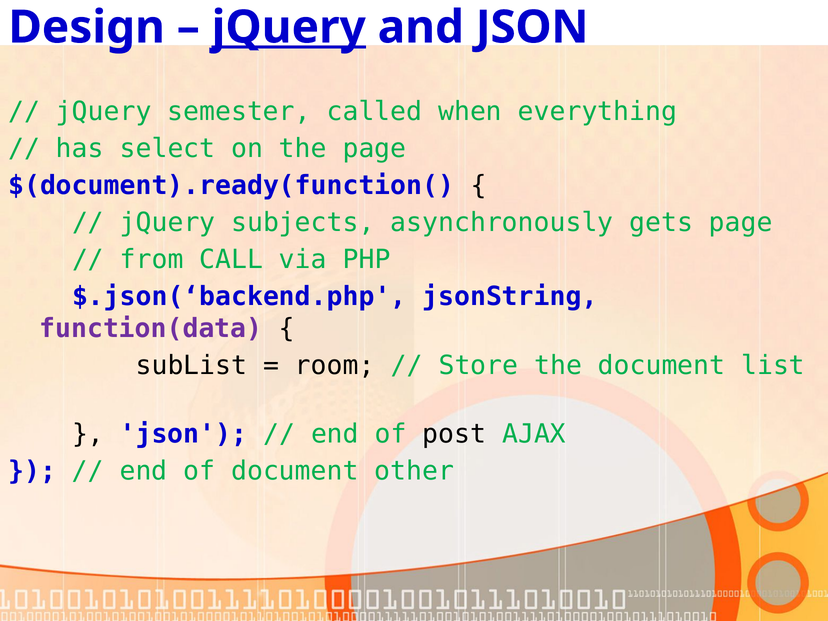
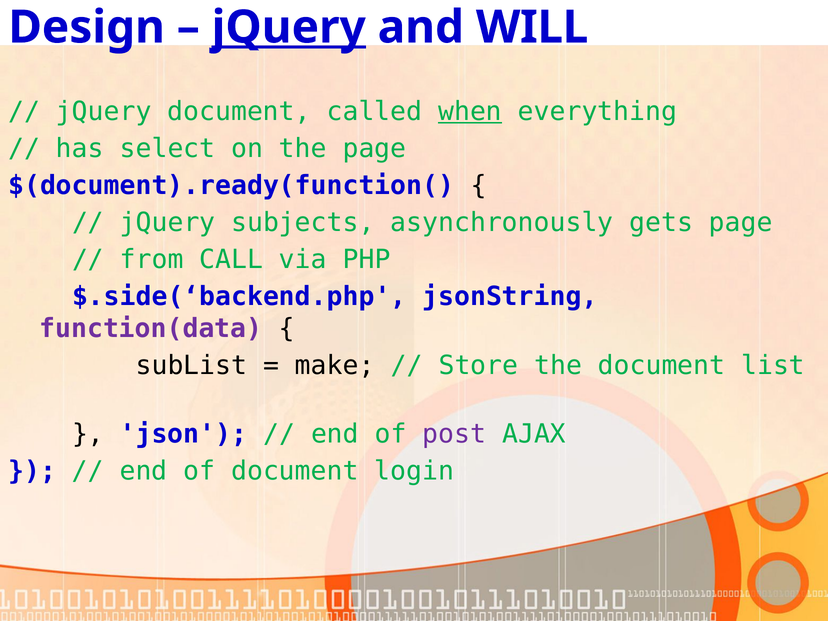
and JSON: JSON -> WILL (532, 27)
jQuery semester: semester -> document (239, 112)
when underline: none -> present (470, 112)
$.json(‘backend.php: $.json(‘backend.php -> $.side(‘backend.php (239, 297)
room: room -> make (335, 365)
post colour: black -> purple (454, 434)
other: other -> login (414, 471)
